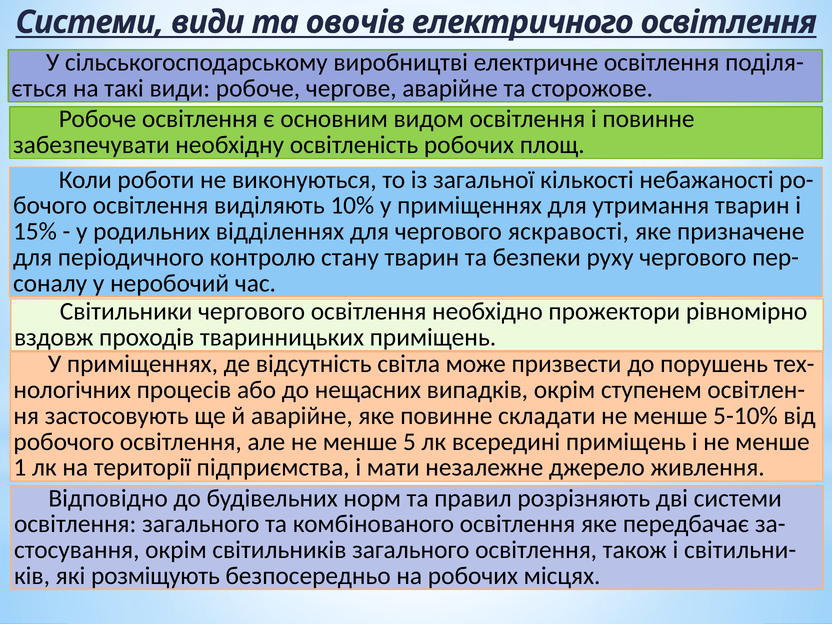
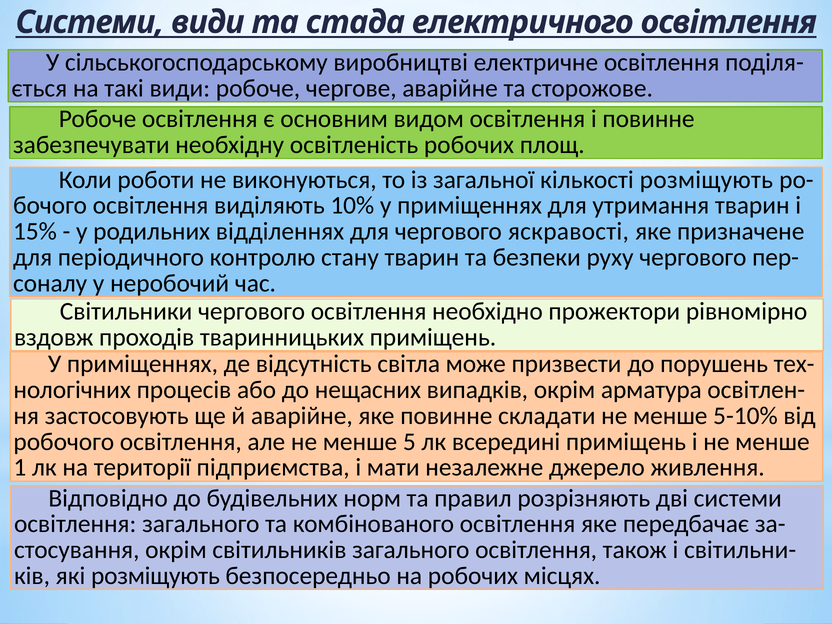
овочів: овочів -> стада (355, 22)
кількості небажаності: небажаності -> розміщують (706, 180)
ступенем: ступенем -> арматура (651, 390)
